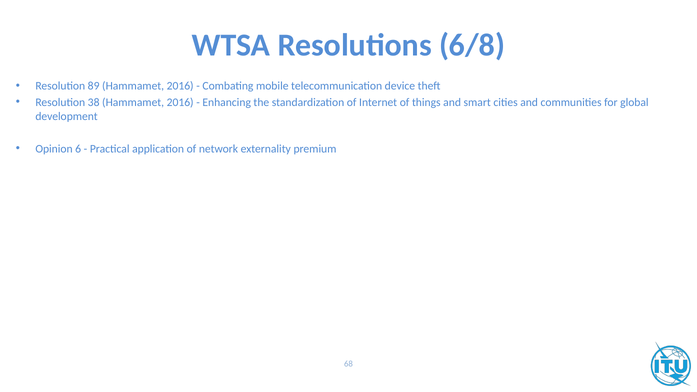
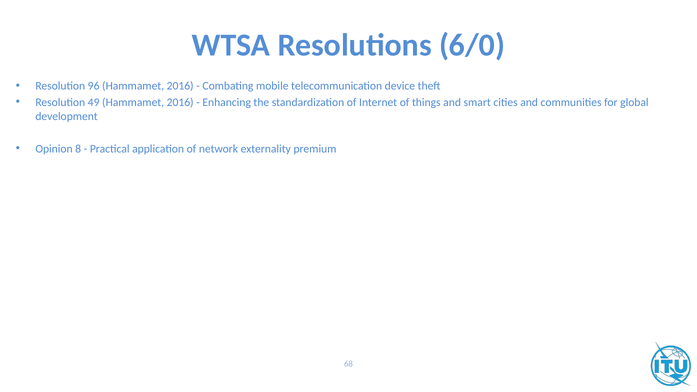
6/8: 6/8 -> 6/0 (472, 45)
89: 89 -> 96 (94, 86)
38: 38 -> 49 (94, 102)
6: 6 -> 8 (78, 149)
